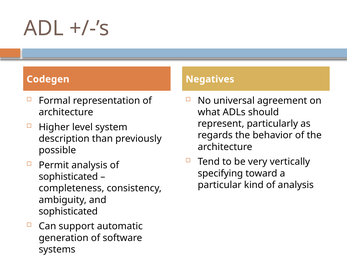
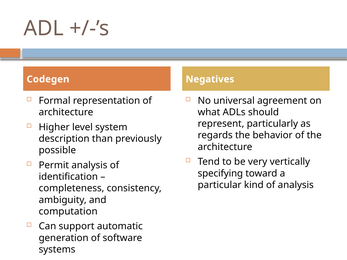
sophisticated: sophisticated -> identification (68, 177)
sophisticated: sophisticated -> computation (68, 212)
